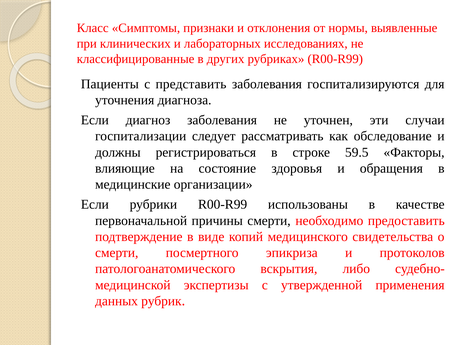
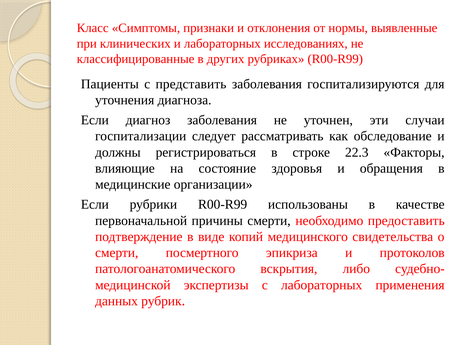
59.5: 59.5 -> 22.3 (357, 152)
с утвержденной: утвержденной -> лабораторных (322, 285)
